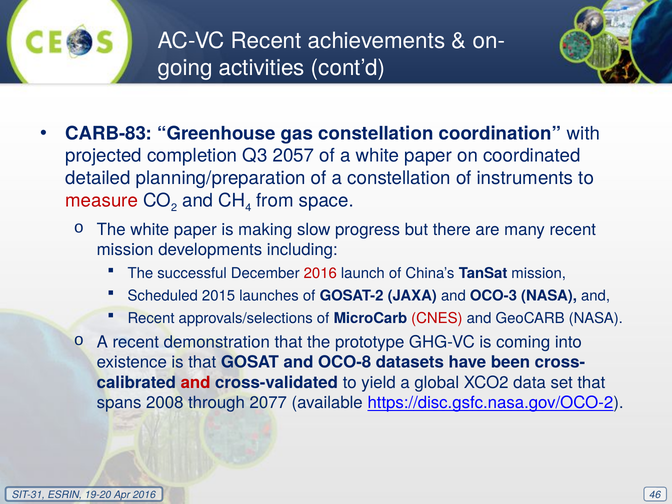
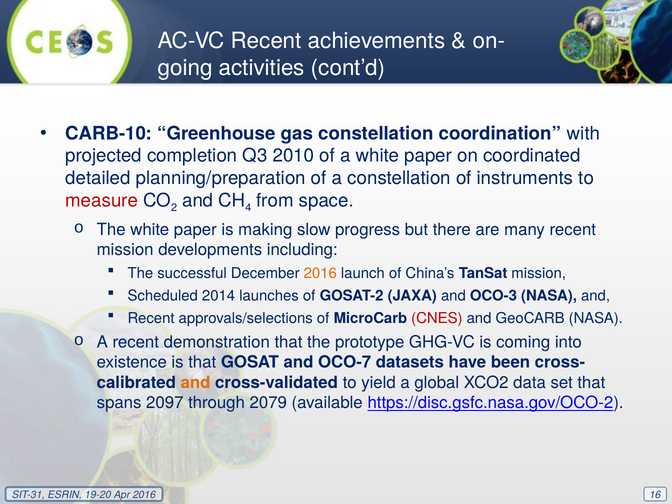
CARB-83: CARB-83 -> CARB-10 (109, 133)
2057: 2057 -> 2010 (293, 156)
2016 colour: red -> orange (320, 273)
2015: 2015 -> 2014 (219, 296)
OCO-8: OCO-8 -> OCO-7 (345, 362)
and colour: red -> orange (196, 383)
2008: 2008 -> 2097 (165, 403)
2077: 2077 -> 2079 (268, 403)
46: 46 -> 16 (655, 495)
